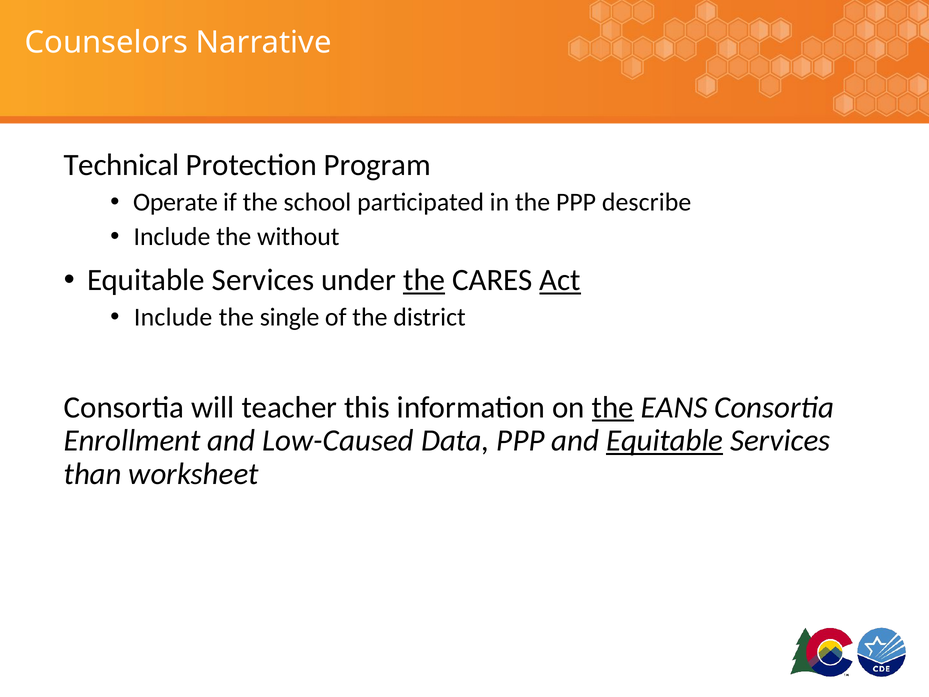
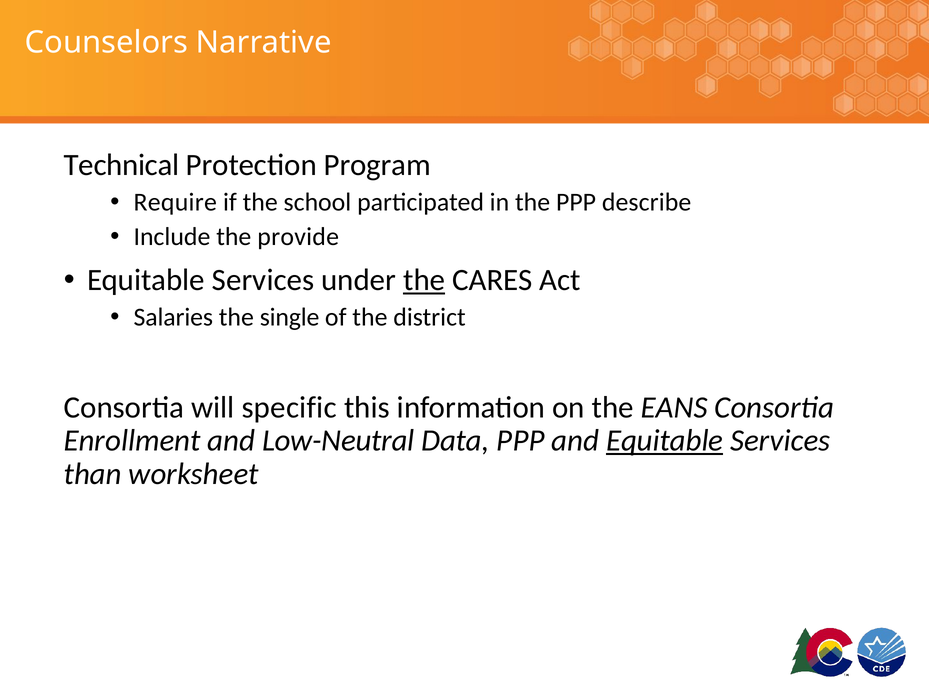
Operate: Operate -> Require (175, 202)
without: without -> provide (298, 237)
Act underline: present -> none (560, 280)
Include: Include -> Salaries (173, 317)
teacher: teacher -> specific (289, 407)
the underline: present -> none (613, 407)
Low-Caused: Low-Caused -> Low-Neutral (338, 441)
